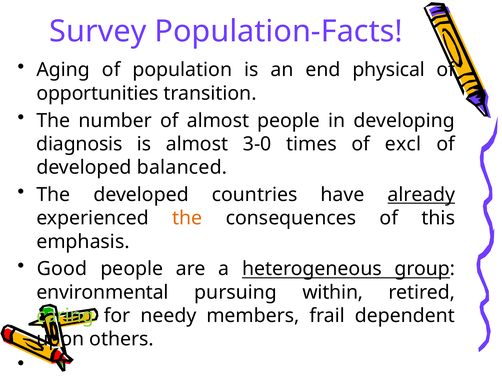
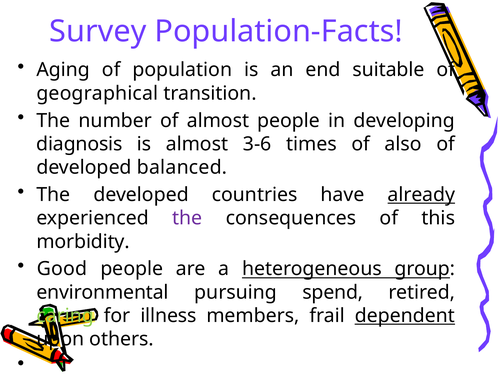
physical: physical -> suitable (389, 70)
opportunities: opportunities -> geographical (97, 93)
3-0: 3-0 -> 3-6 (257, 144)
excl: excl -> also (403, 144)
the colour: orange -> purple (187, 218)
emphasis: emphasis -> morbidity (83, 242)
within: within -> spend (333, 293)
needy: needy -> illness (168, 316)
dependent underline: none -> present (405, 316)
